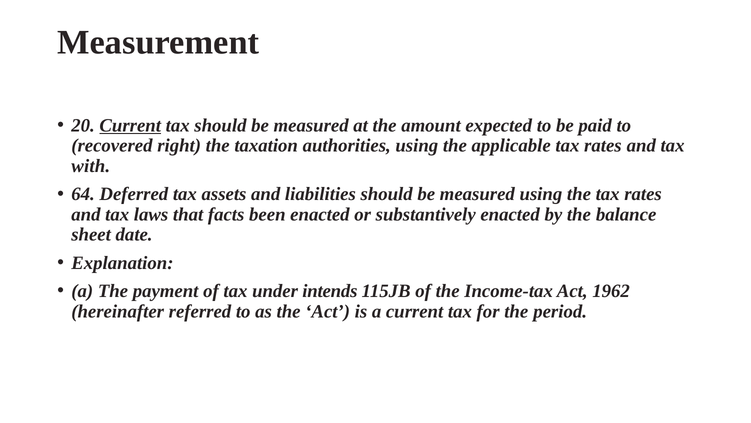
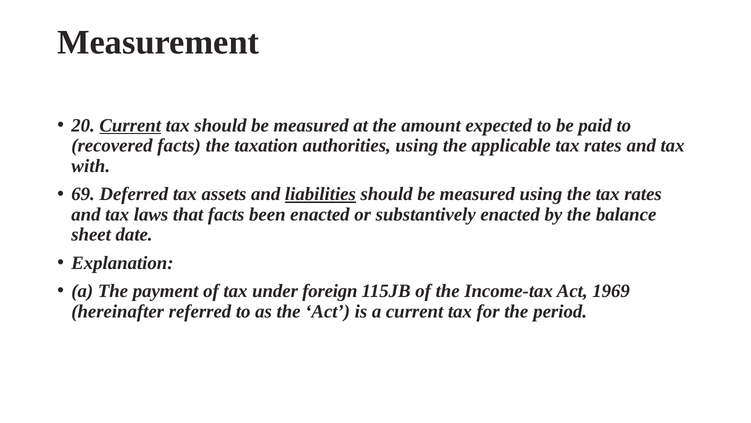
recovered right: right -> facts (179, 146)
64: 64 -> 69 (83, 194)
liabilities underline: none -> present (320, 194)
intends: intends -> foreign (330, 291)
1962: 1962 -> 1969 (611, 291)
